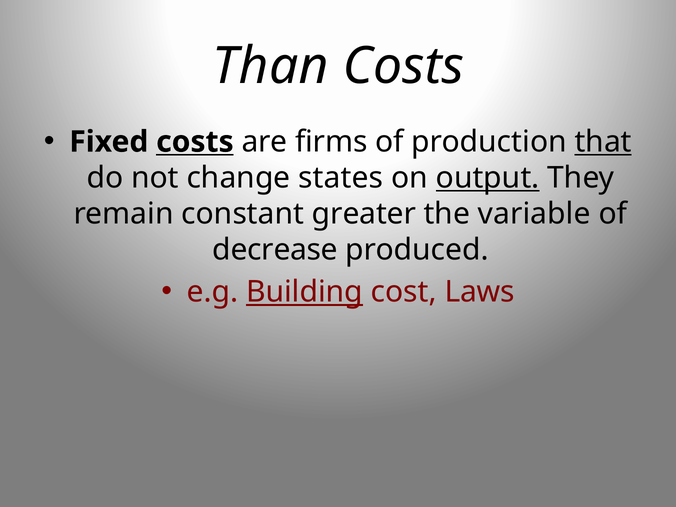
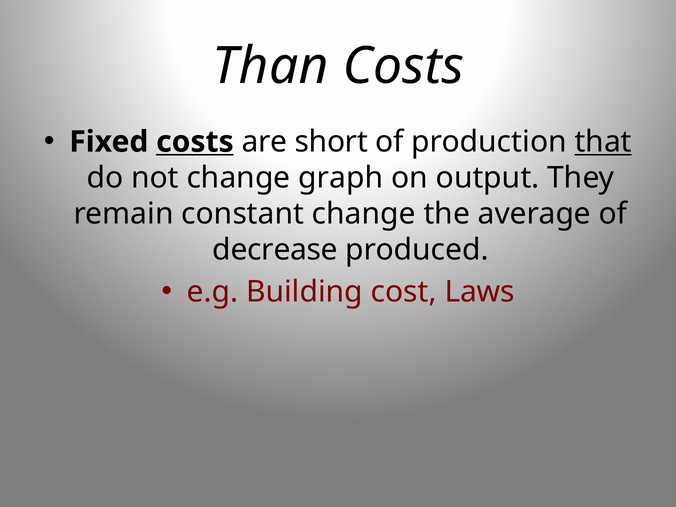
firms: firms -> short (331, 142)
states: states -> graph (341, 178)
output underline: present -> none (488, 178)
constant greater: greater -> change (364, 214)
variable: variable -> average (534, 214)
Building underline: present -> none (305, 292)
